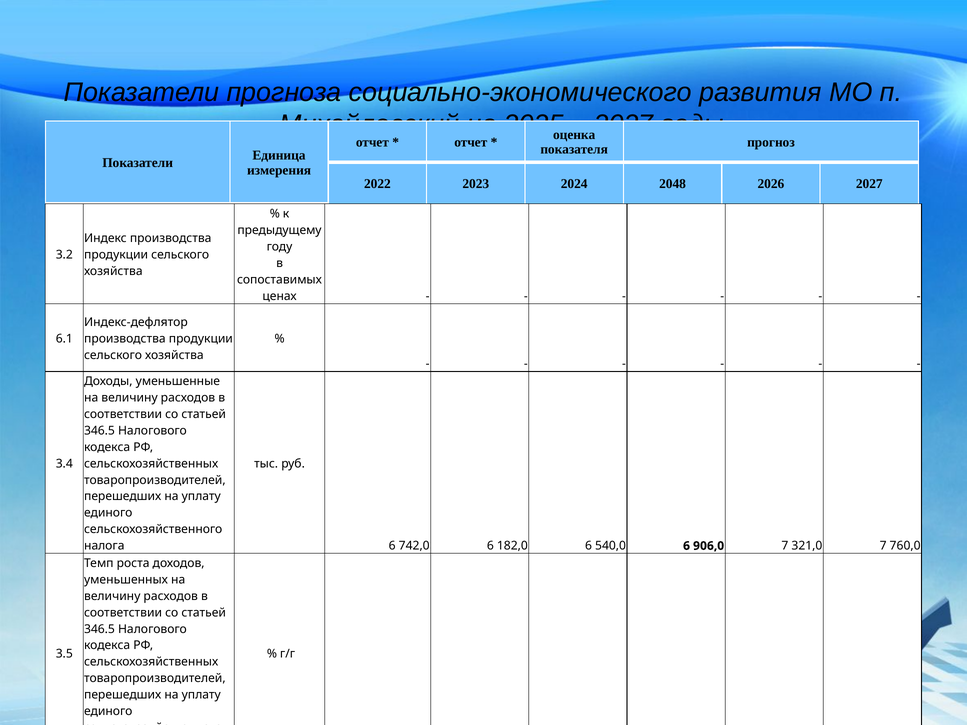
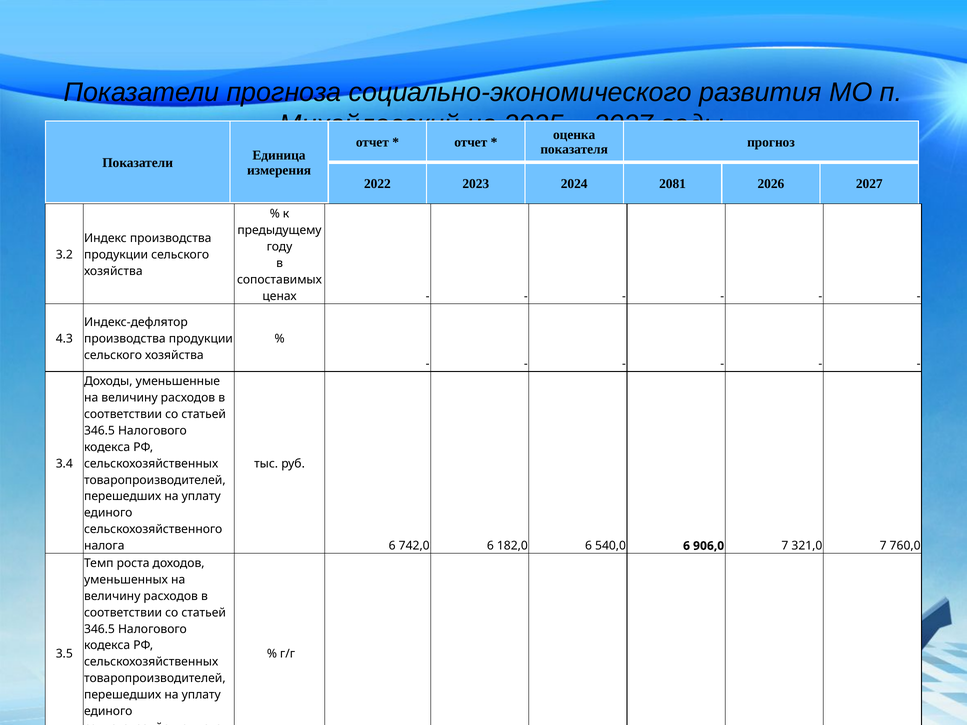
2048: 2048 -> 2081 (673, 184)
6.1: 6.1 -> 4.3 (64, 339)
